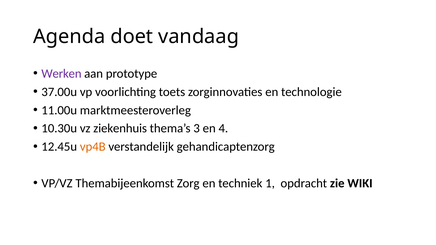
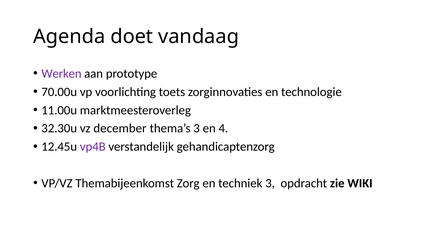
37.00u: 37.00u -> 70.00u (59, 92)
10.30u: 10.30u -> 32.30u (59, 129)
ziekenhuis: ziekenhuis -> december (120, 129)
vp4B colour: orange -> purple (93, 147)
techniek 1: 1 -> 3 (270, 183)
